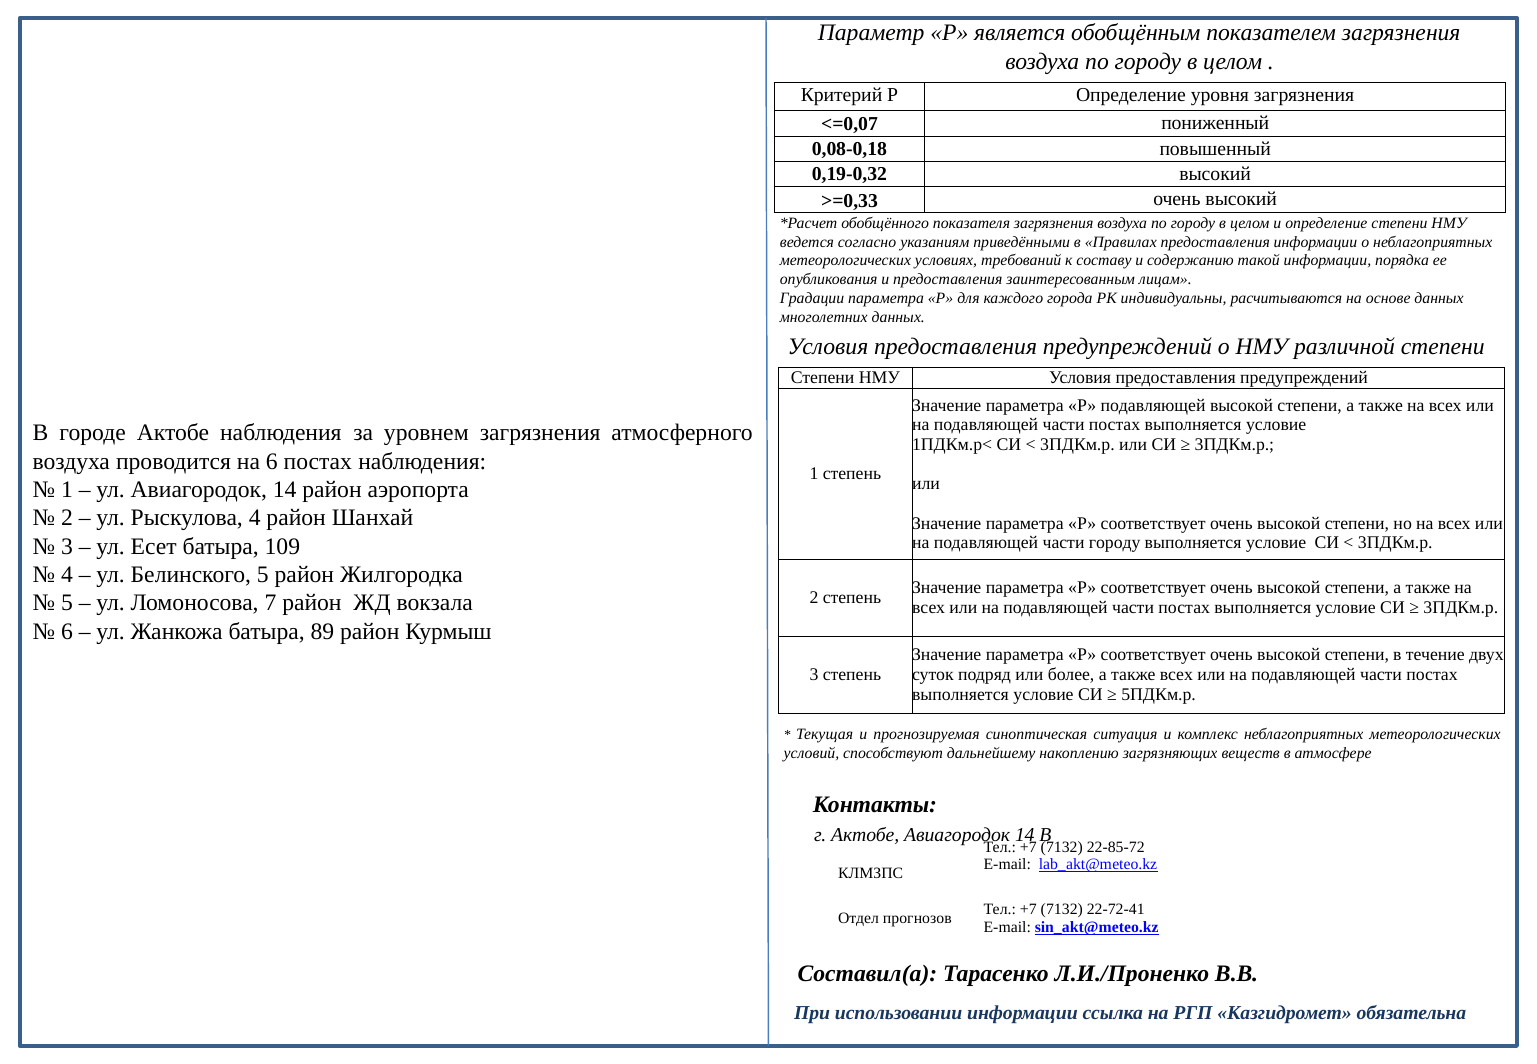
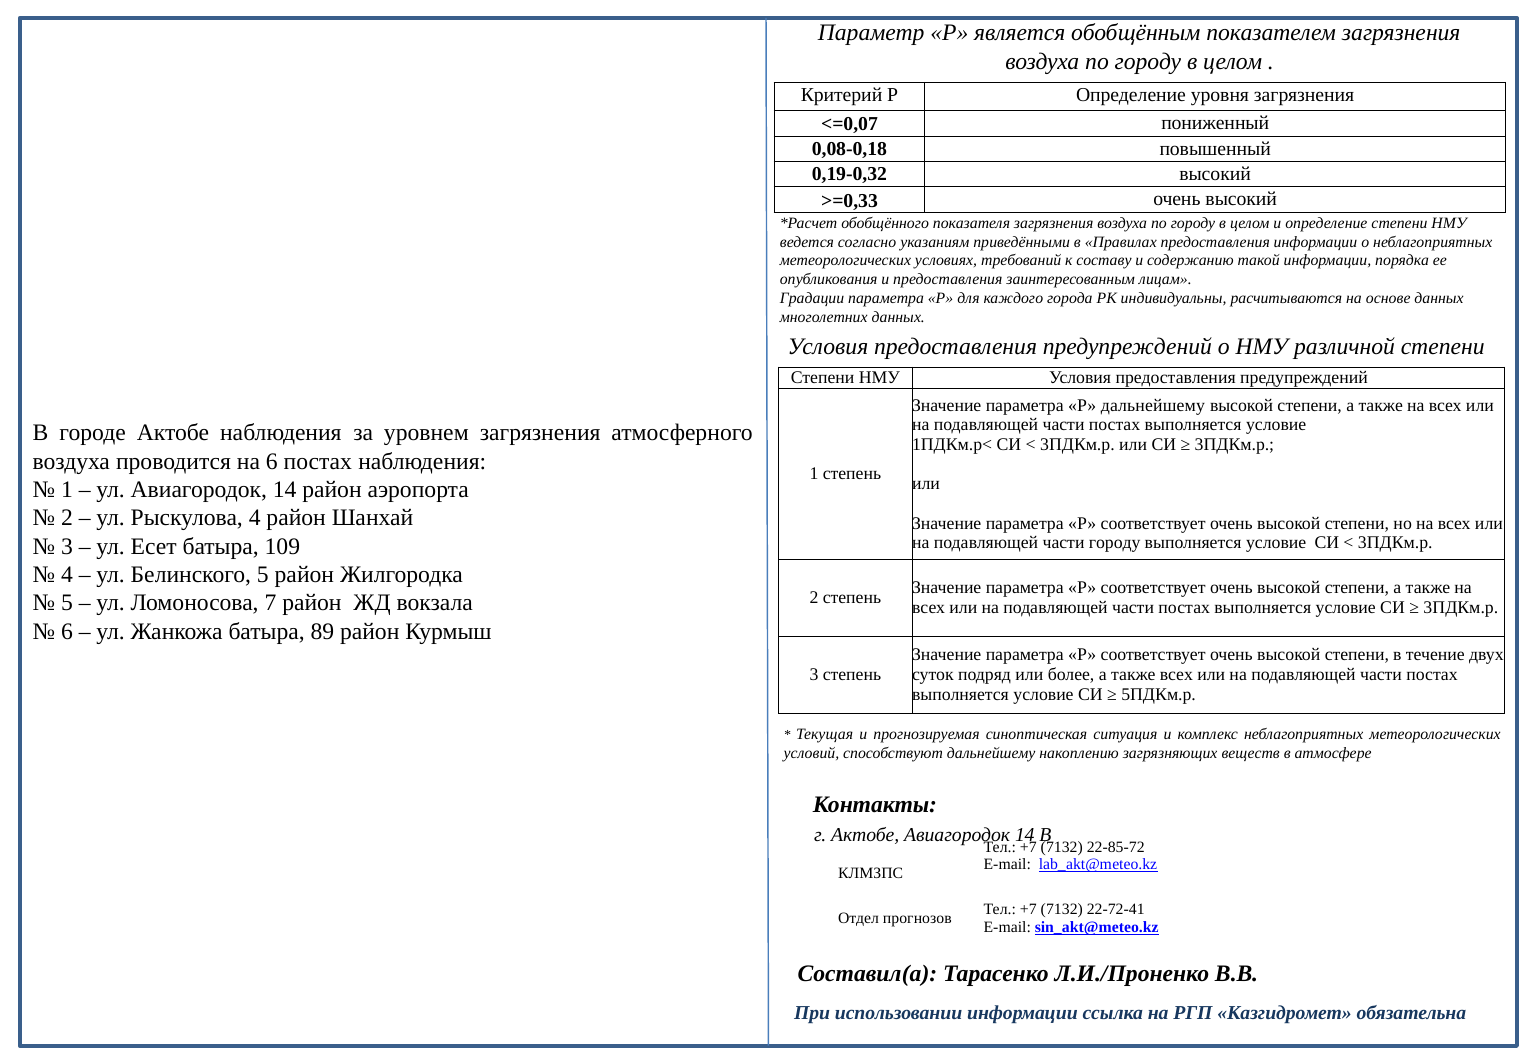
Р подавляющей: подавляющей -> дальнейшему (1153, 405)
